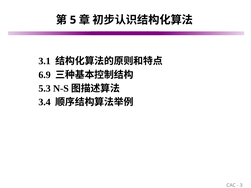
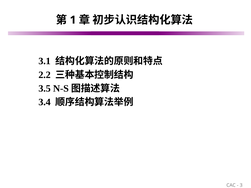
5: 5 -> 1 (73, 20)
6.9: 6.9 -> 2.2 (45, 75)
5.3: 5.3 -> 3.5 (45, 89)
